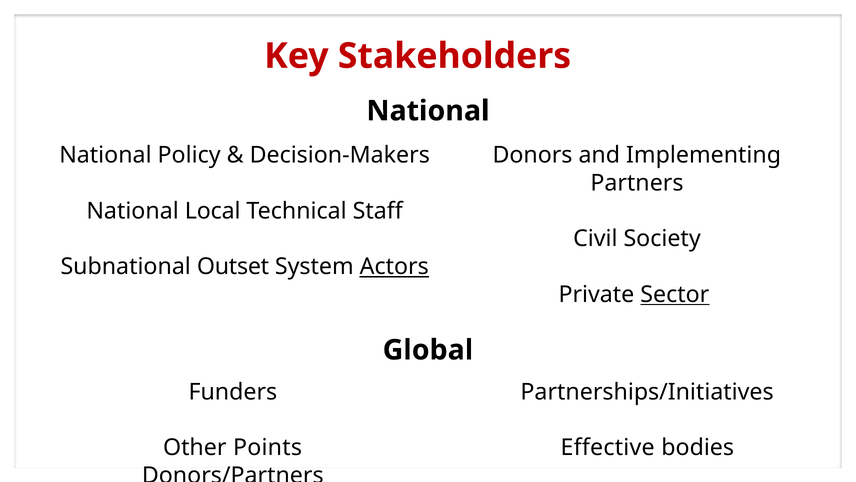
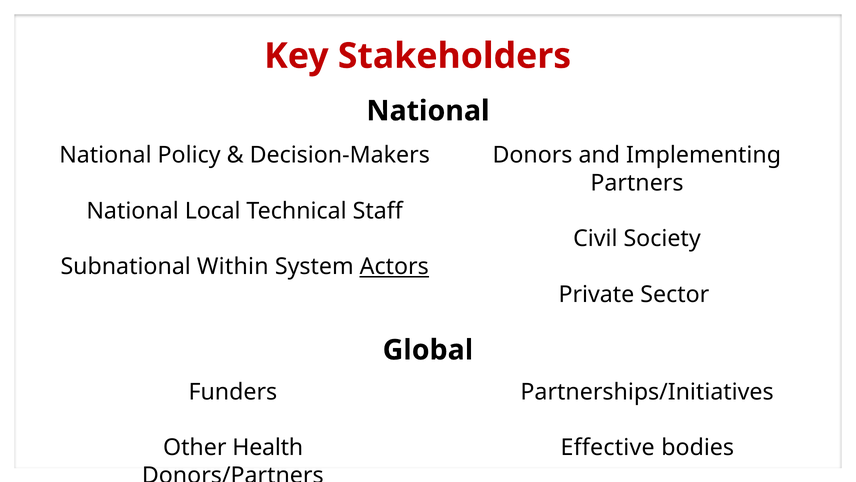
Outset: Outset -> Within (233, 266)
Sector underline: present -> none (675, 294)
Points: Points -> Health (268, 447)
